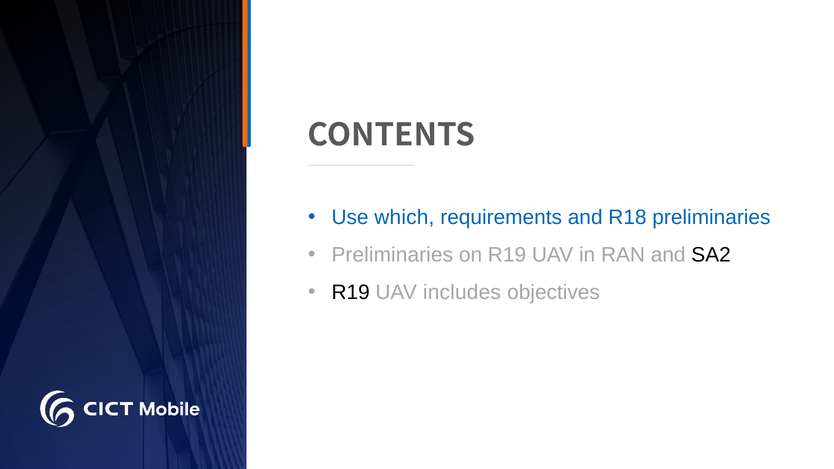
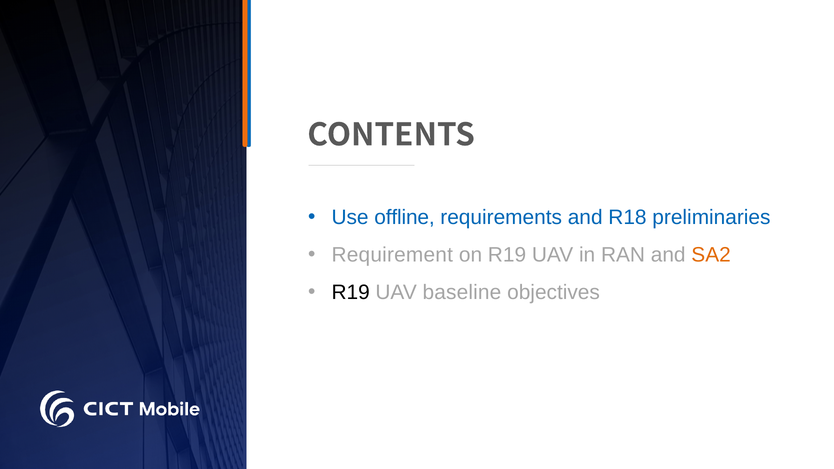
which: which -> offline (405, 218)
Preliminaries: Preliminaries -> Requirement (392, 255)
SA2 colour: black -> orange (711, 255)
includes: includes -> baseline (462, 293)
